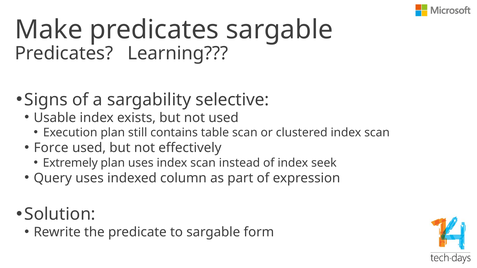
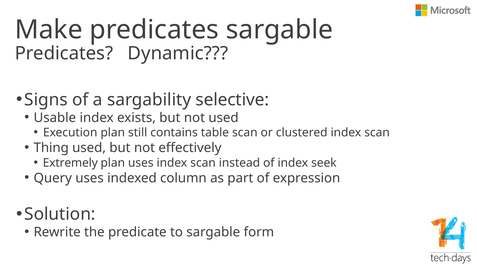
Learning: Learning -> Dynamic (178, 53)
Force: Force -> Thing (51, 148)
